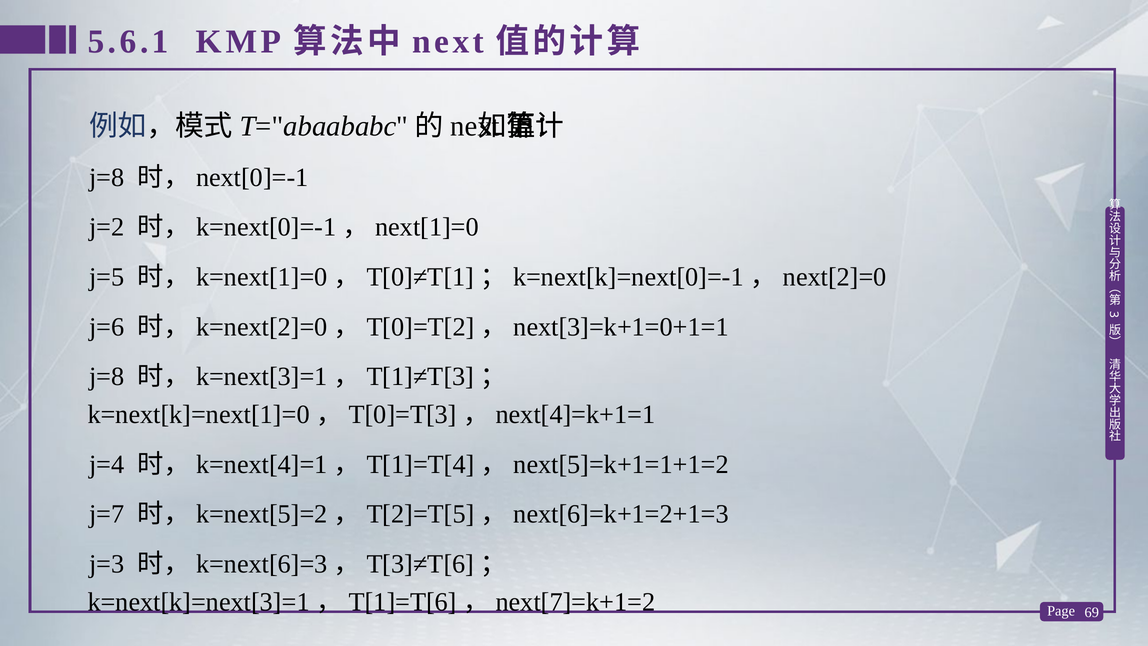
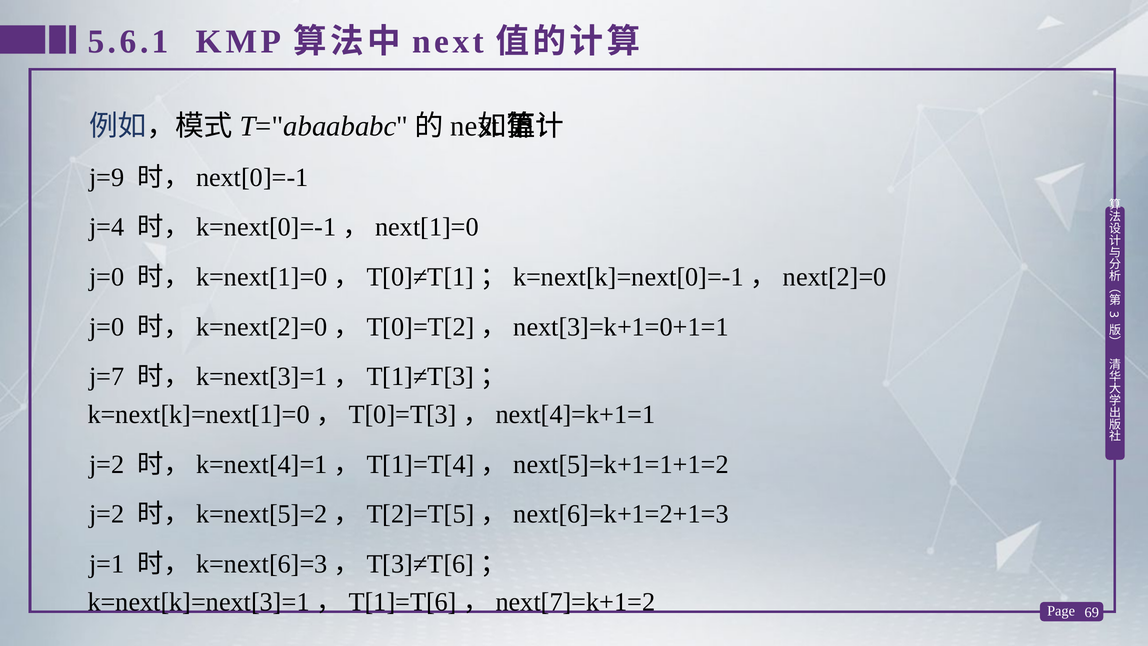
j=8: j=8 -> j=9 (107, 177)
j=2: j=2 -> j=4 (107, 227)
j=5: j=5 -> j=0 (107, 277)
j=6: j=6 -> j=0 (107, 327)
j=8: j=8 -> j=7 (107, 376)
j=4: j=4 -> j=2 (107, 464)
j=7: j=7 -> j=2 (107, 514)
j=3: j=3 -> j=1 (107, 564)
